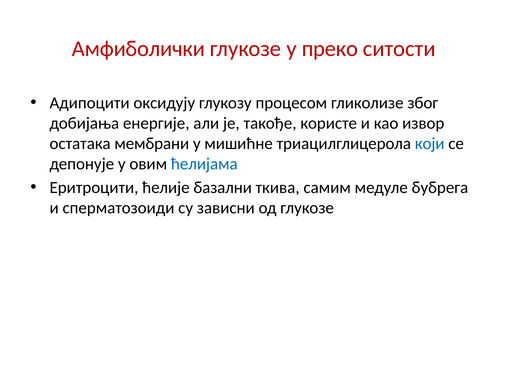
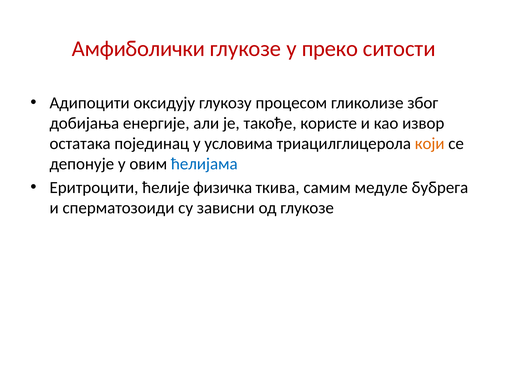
мембрани: мембрани -> појединац (152, 143)
мишићне: мишићне -> условима (239, 143)
који colour: blue -> orange (430, 143)
базални: базални -> физичка (223, 187)
